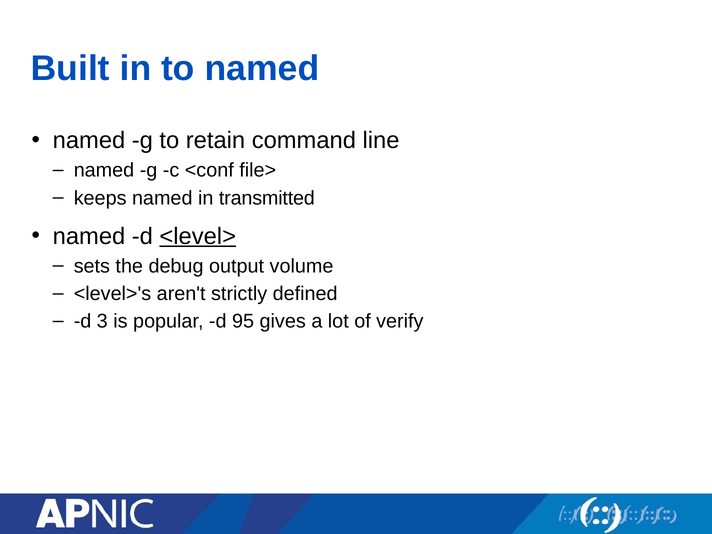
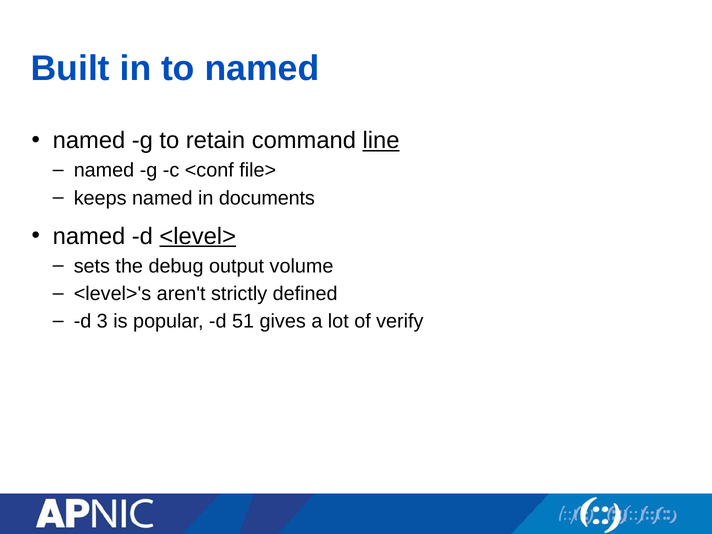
line underline: none -> present (381, 141)
transmitted: transmitted -> documents (267, 198)
95: 95 -> 51 (243, 321)
